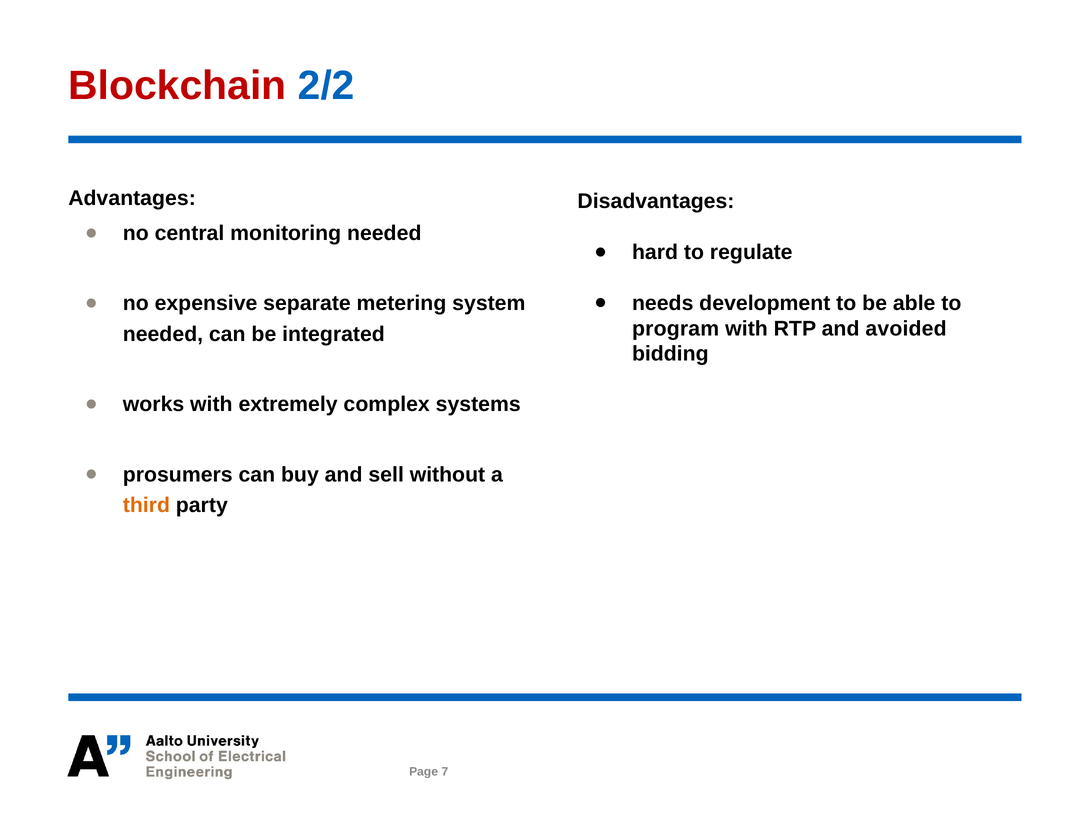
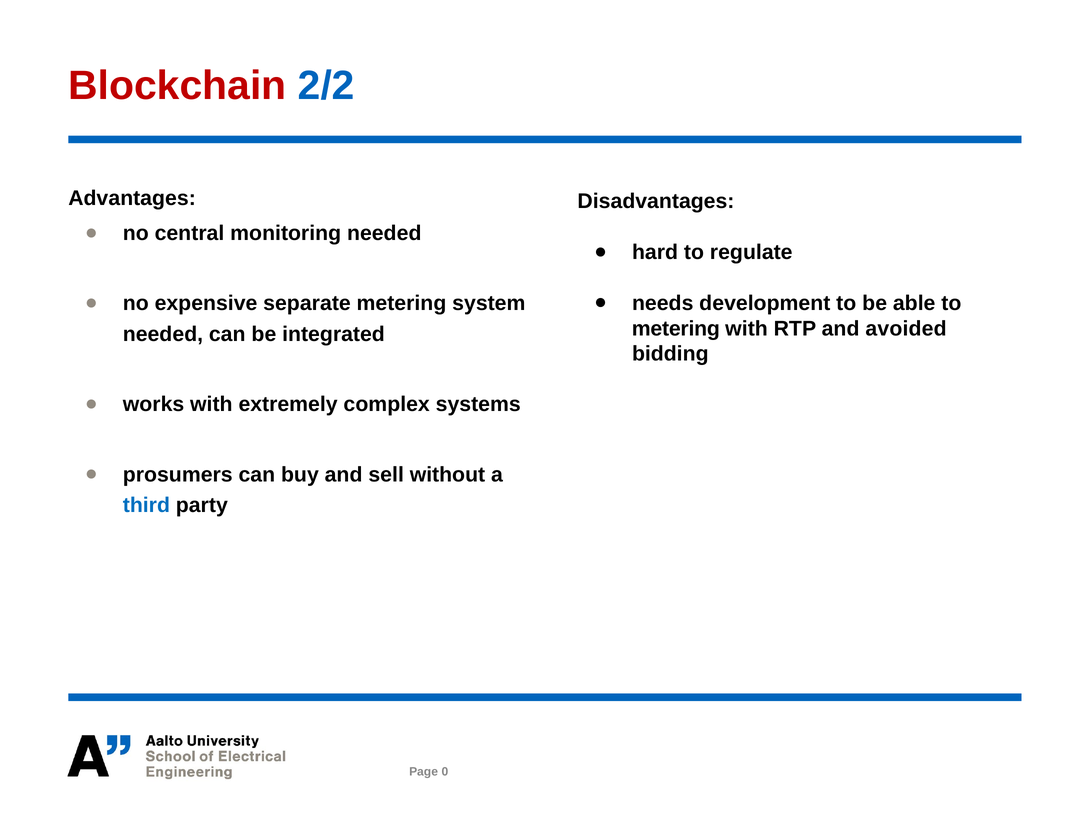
program: program -> metering (676, 329)
third colour: orange -> blue (146, 506)
7: 7 -> 0 (445, 772)
